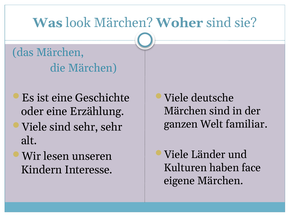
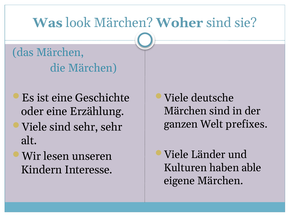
familiar: familiar -> prefixes (247, 124)
face: face -> able (251, 168)
